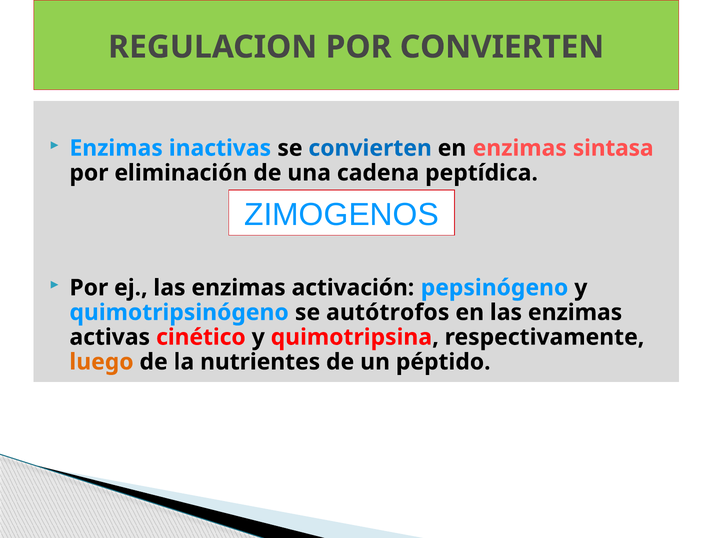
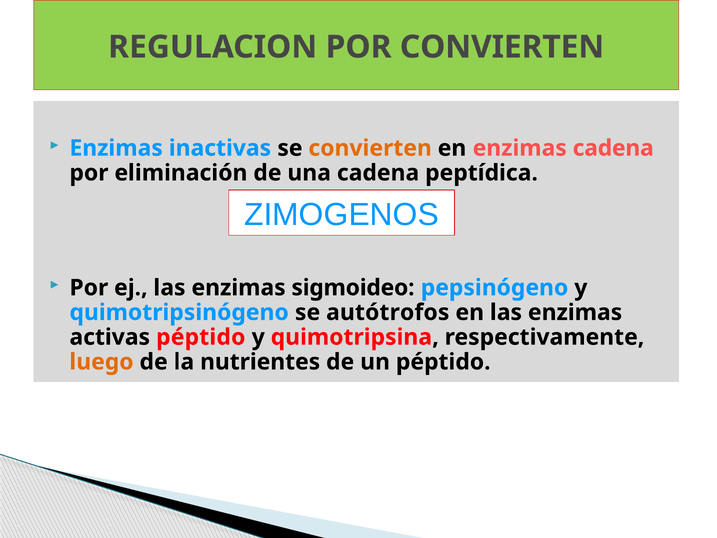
convierten colour: blue -> orange (370, 148)
enzimas sintasa: sintasa -> cadena (613, 148)
activación: activación -> sigmoideo (353, 288)
activas cinético: cinético -> péptido (201, 337)
